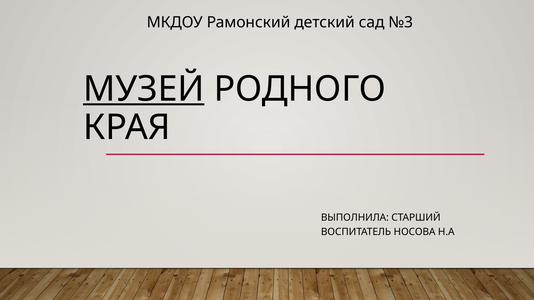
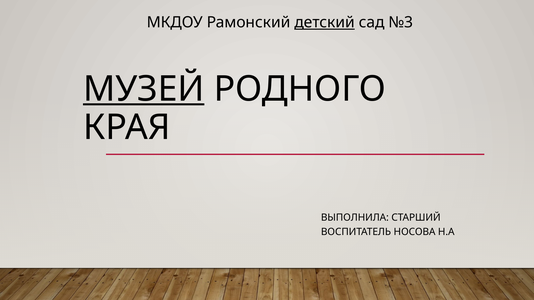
детский underline: none -> present (325, 22)
